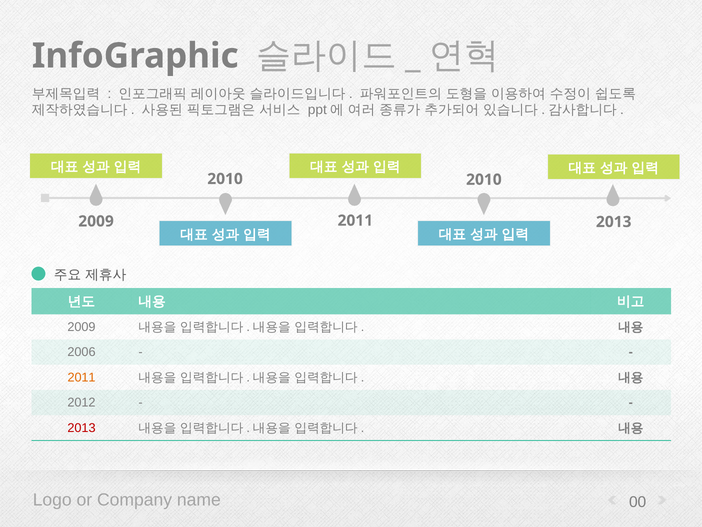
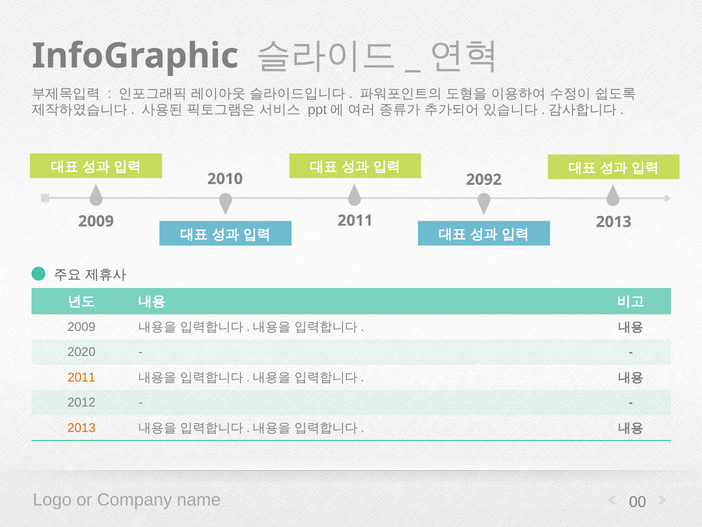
2010 2010: 2010 -> 2092 (484, 179)
2006: 2006 -> 2020 (81, 352)
2013 colour: red -> orange (81, 428)
